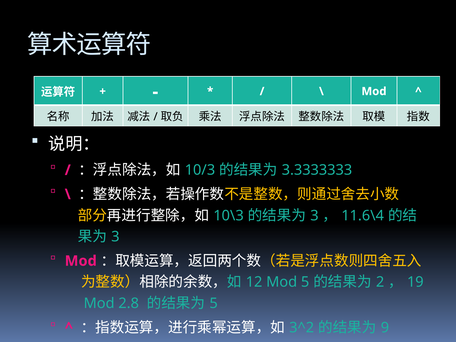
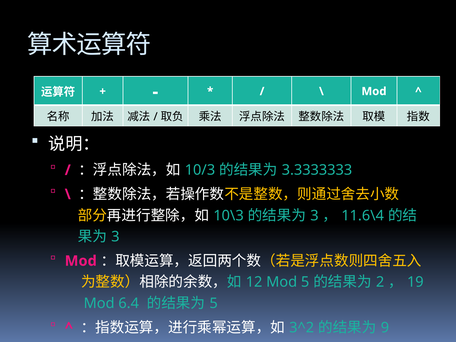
2.8: 2.8 -> 6.4 (129, 303)
